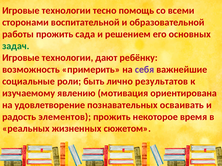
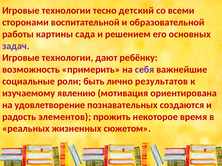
помощь: помощь -> детский (136, 11)
работы прожить: прожить -> картины (55, 34)
задач colour: green -> purple (16, 46)
осваивать: осваивать -> создаются (182, 105)
